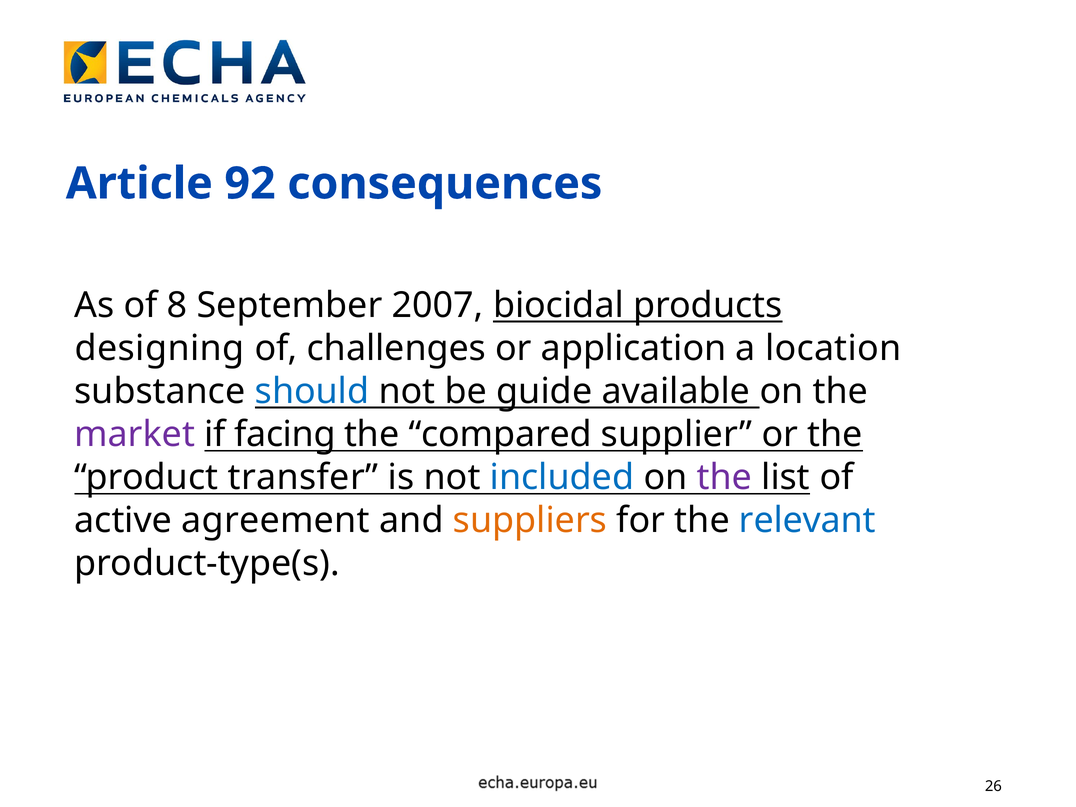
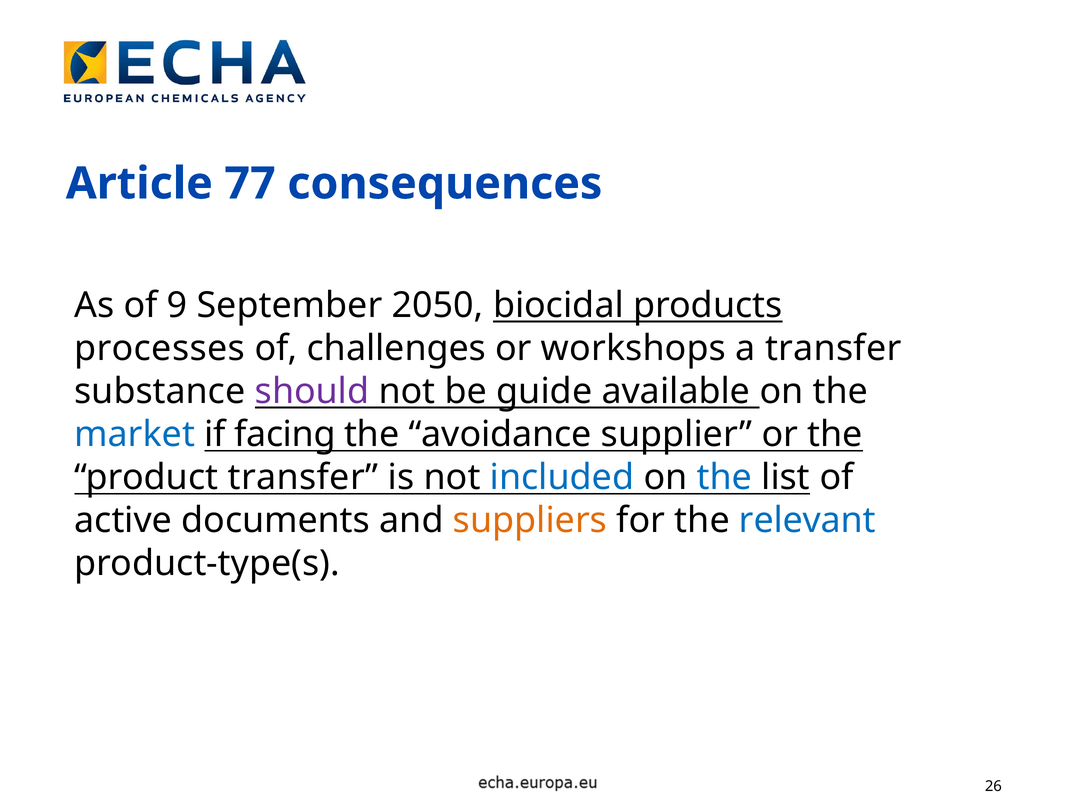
92: 92 -> 77 (250, 184)
8: 8 -> 9 (177, 305)
2007: 2007 -> 2050 (438, 305)
designing: designing -> processes (160, 348)
application: application -> workshops (634, 348)
a location: location -> transfer (833, 348)
should colour: blue -> purple (312, 391)
market colour: purple -> blue (135, 434)
compared: compared -> avoidance (500, 434)
the colour: purple -> blue (724, 477)
agreement: agreement -> documents (276, 520)
